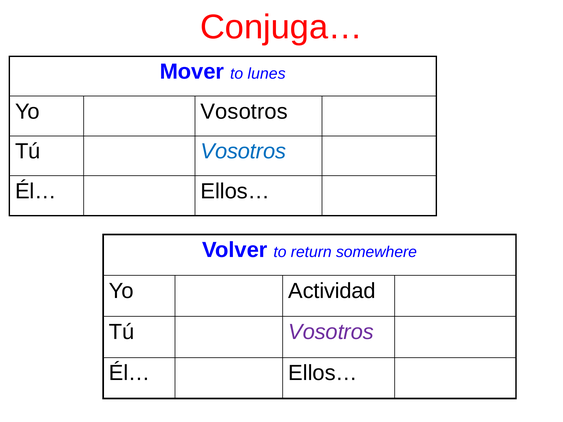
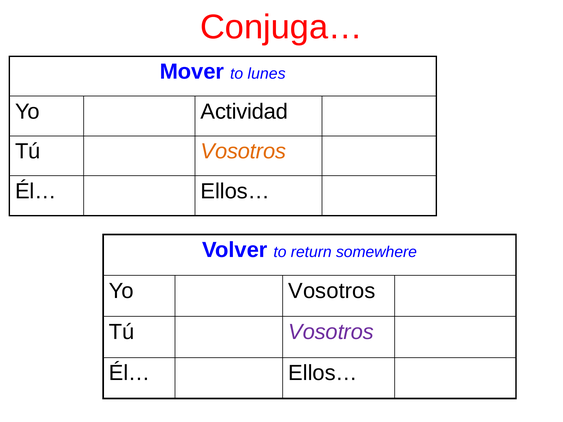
Yo Vosotros: Vosotros -> Actividad (244, 112)
Vosotros colour: blue -> orange (243, 151)
Yo Actividad: Actividad -> Vosotros (332, 291)
